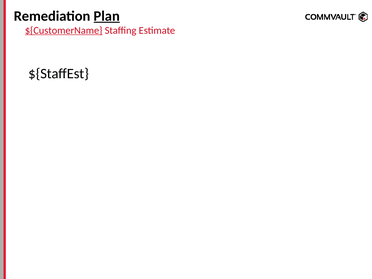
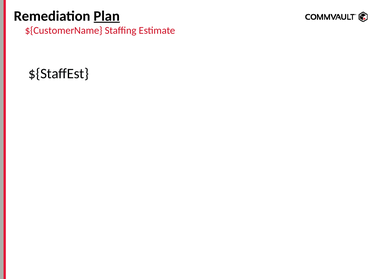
${CustomerName underline: present -> none (64, 30)
